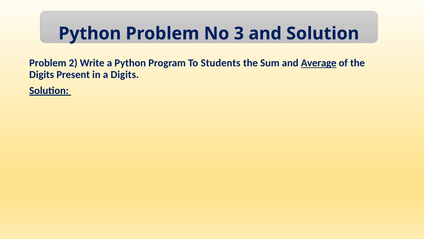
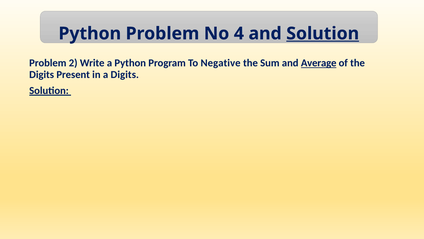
3: 3 -> 4 (239, 33)
Solution underline: none -> present (323, 33)
Students: Students -> Negative (221, 63)
